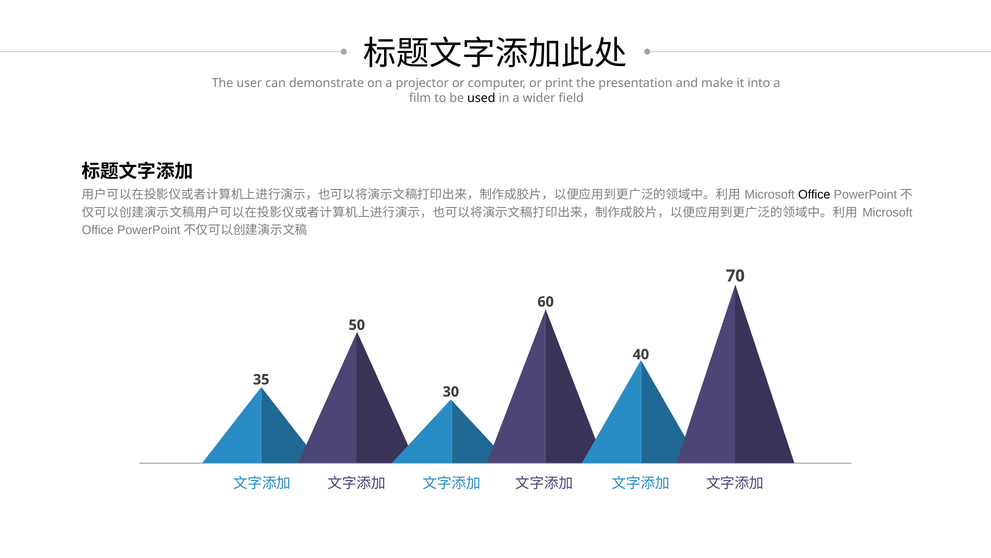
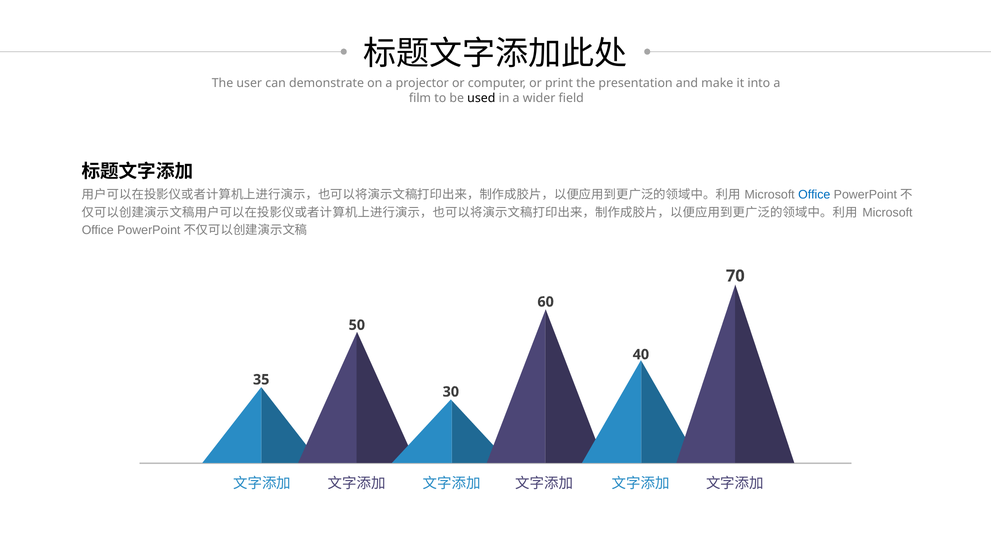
Office colour: black -> blue (814, 194)
